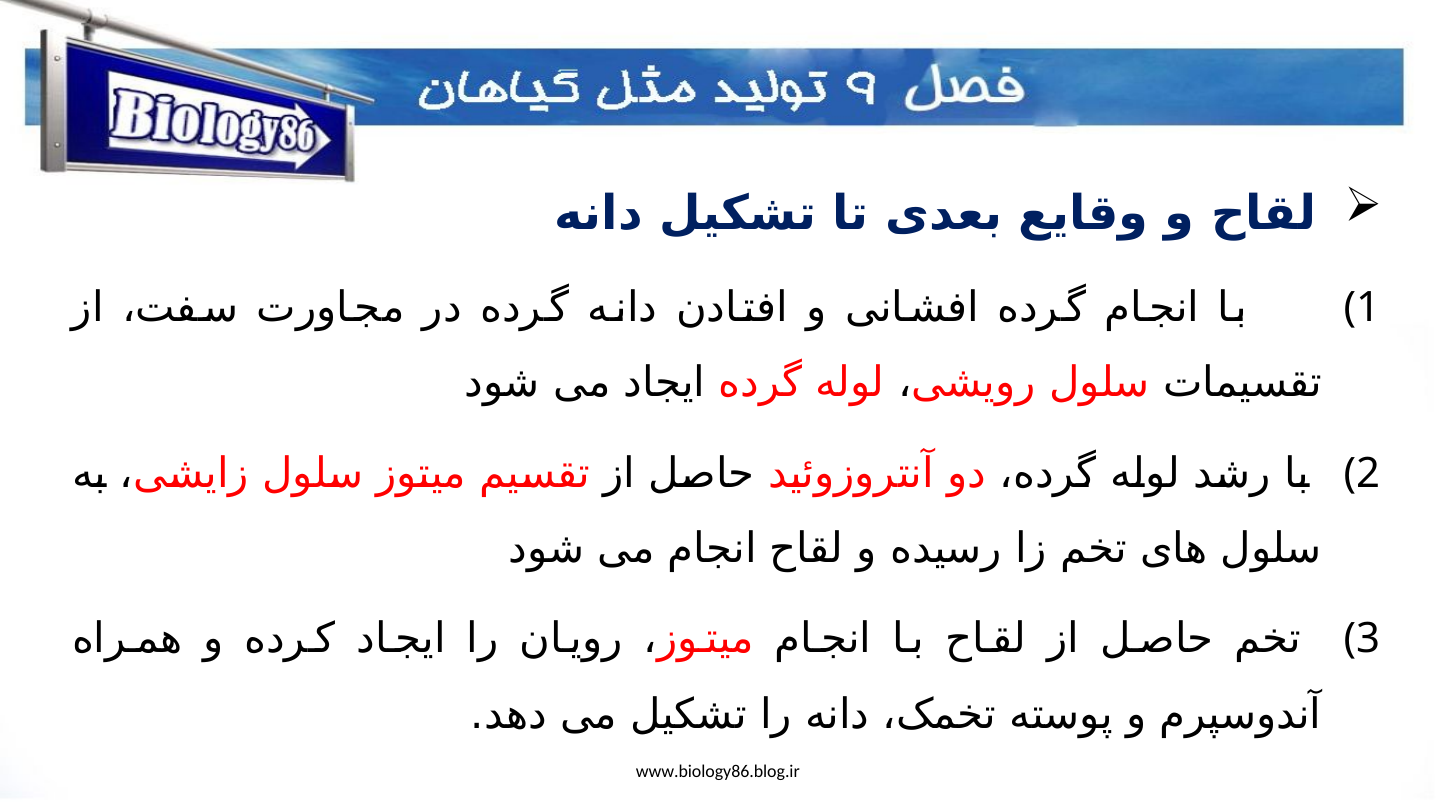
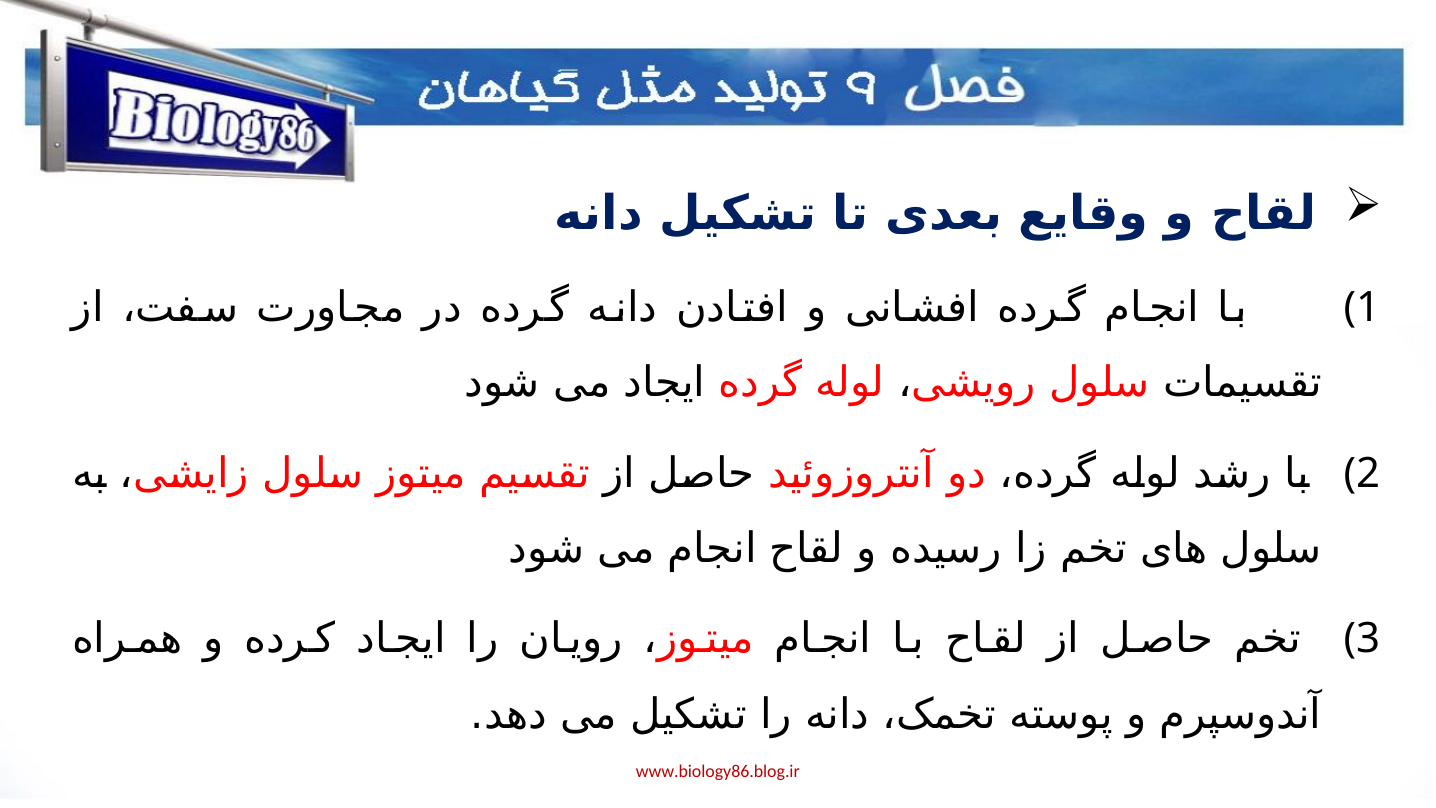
www.biology86.blog.ir colour: black -> red (718, 771)
